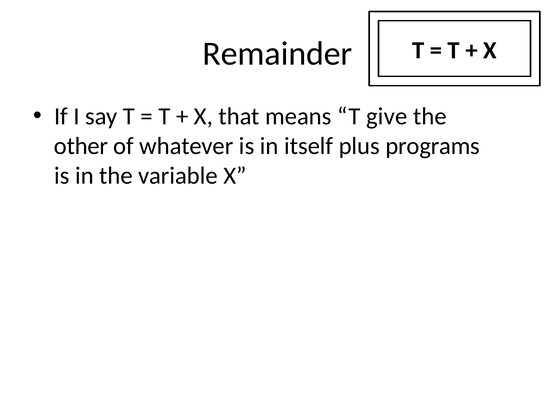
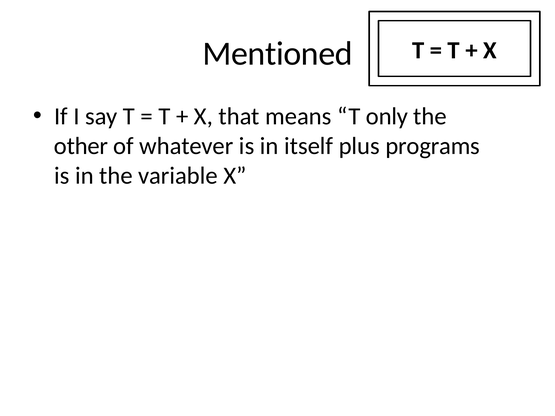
Remainder: Remainder -> Mentioned (278, 54)
give: give -> only (387, 116)
